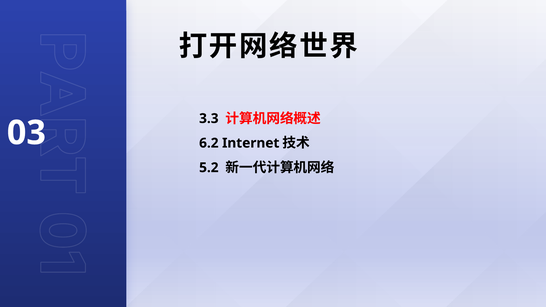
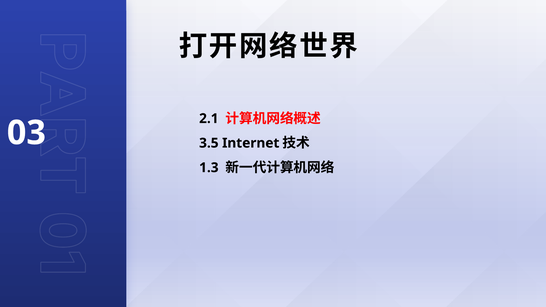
3.3: 3.3 -> 2.1 (209, 119)
6.2: 6.2 -> 3.5 (209, 143)
5.2: 5.2 -> 1.3 (209, 168)
